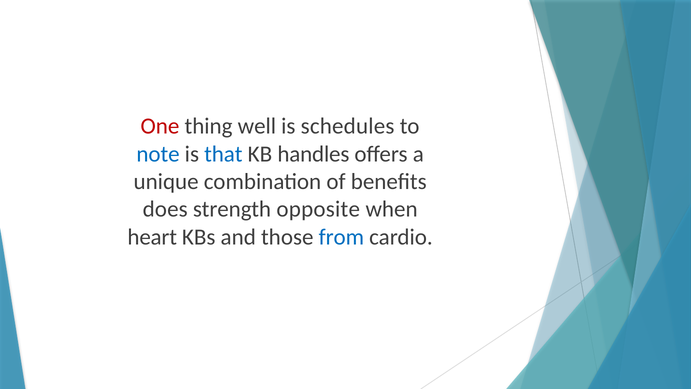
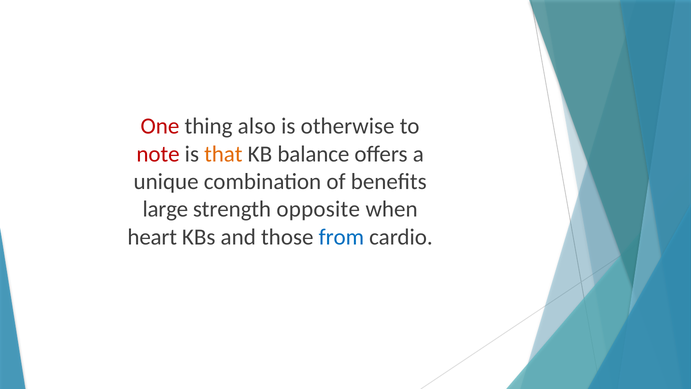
well: well -> also (257, 126)
schedules: schedules -> otherwise (348, 126)
note colour: blue -> red (158, 154)
that colour: blue -> orange (223, 154)
handles: handles -> balance (313, 154)
does: does -> large (165, 209)
